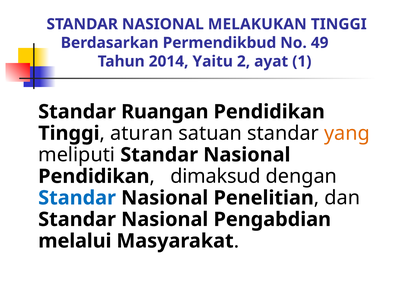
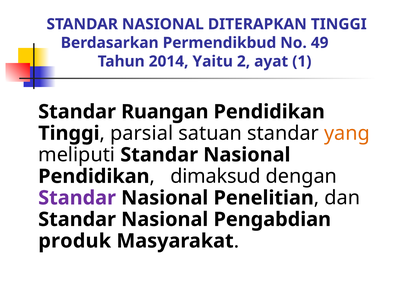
MELAKUKAN: MELAKUKAN -> DITERAPKAN (257, 24)
aturan: aturan -> parsial (142, 133)
Standar colour: blue -> purple (77, 198)
melalui: melalui -> produk (75, 241)
